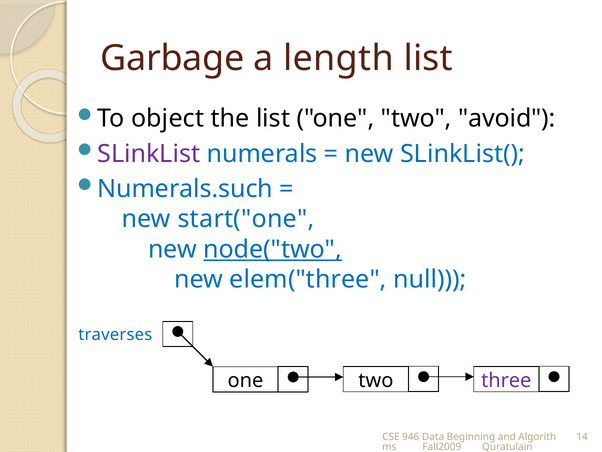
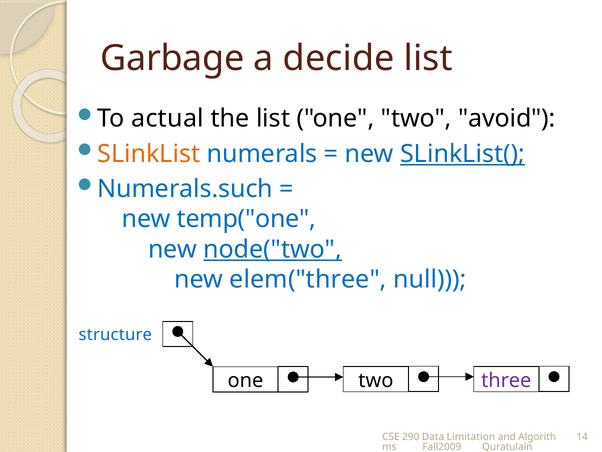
length: length -> decide (339, 58)
object: object -> actual (168, 119)
SLinkList colour: purple -> orange (149, 154)
SLinkList( underline: none -> present (463, 154)
start("one: start("one -> temp("one (246, 219)
traverses: traverses -> structure (115, 334)
946: 946 -> 290 (411, 437)
Beginning: Beginning -> Limitation (471, 437)
